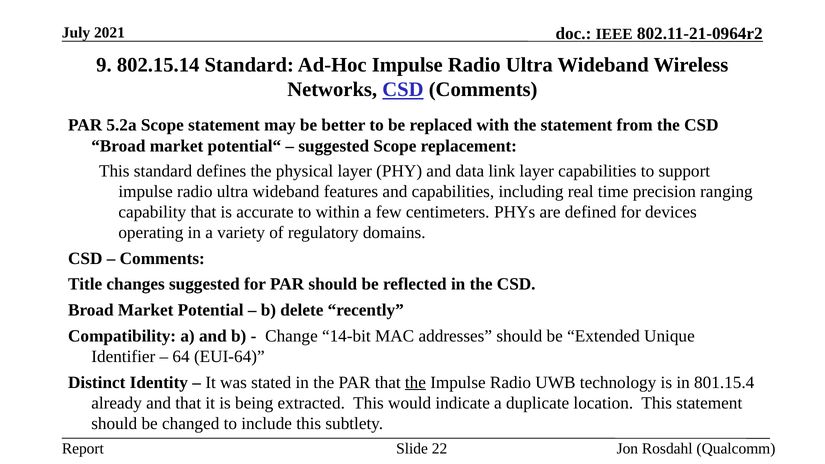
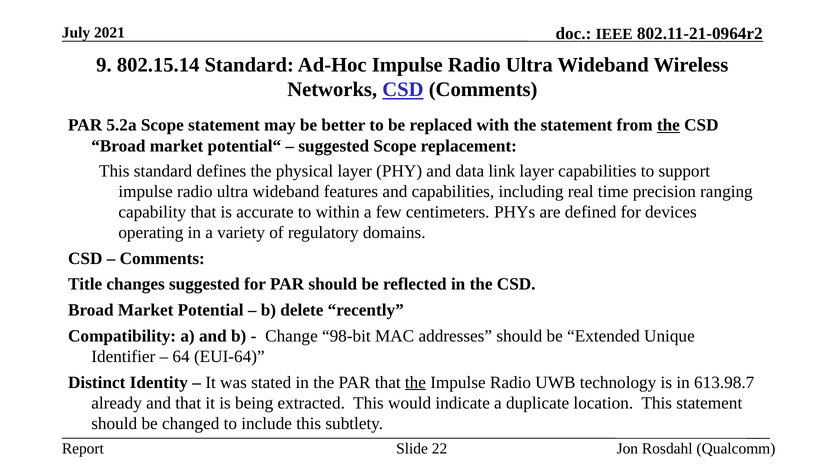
the underline: none -> present (668, 125)
14-bit: 14-bit -> 98-bit (346, 336)
801.15.4: 801.15.4 -> 613.98.7 (724, 382)
